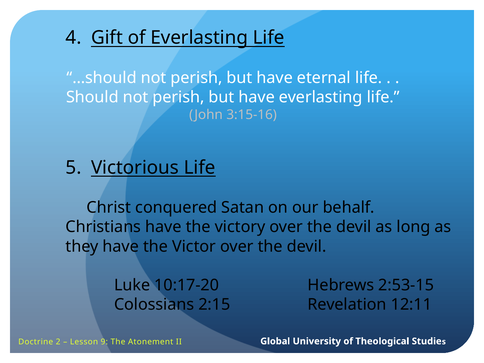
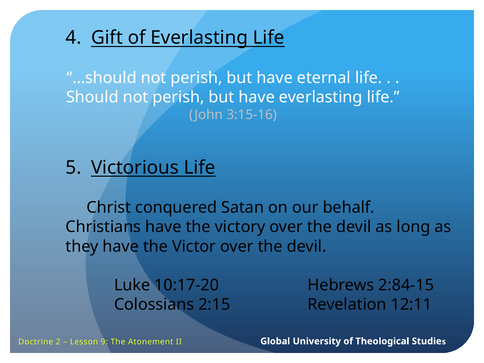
2:53-15: 2:53-15 -> 2:84-15 (406, 285)
